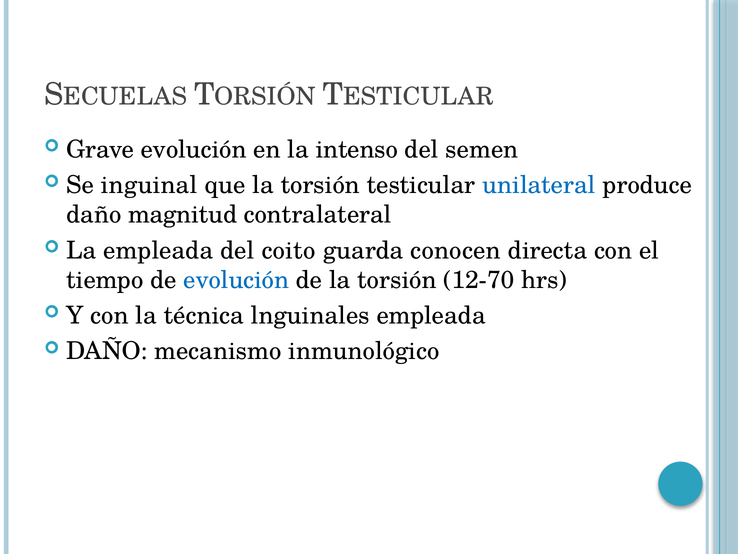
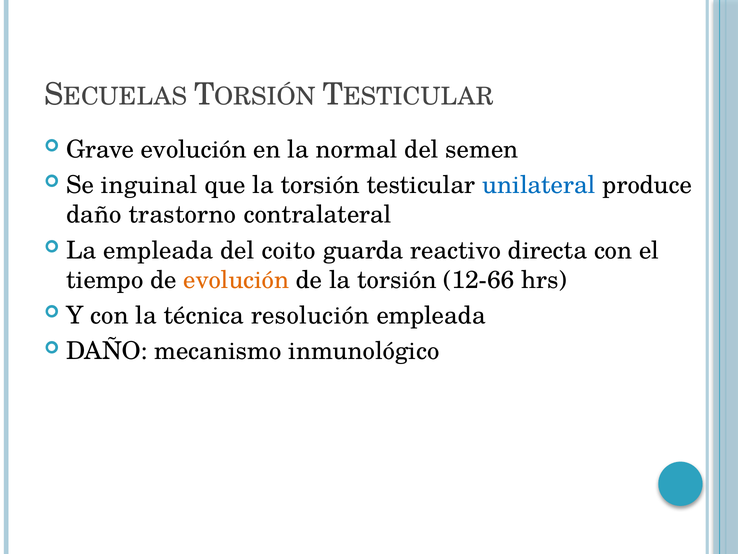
intenso: intenso -> normal (357, 149)
magnitud: magnitud -> trastorno (182, 214)
conocen: conocen -> reactivo (456, 250)
evolución colour: blue -> orange (236, 280)
12-70: 12-70 -> 12-66 (479, 280)
lnguinales: lnguinales -> resolución (310, 315)
